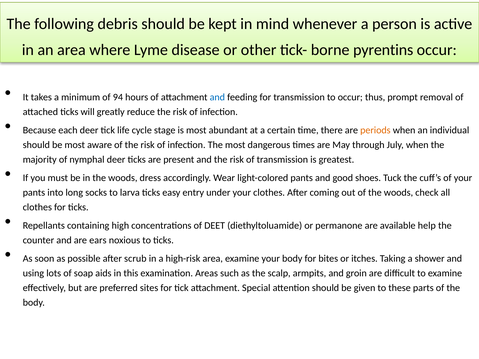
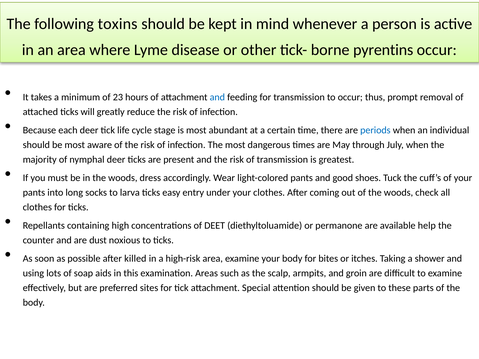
debris: debris -> toxins (118, 24)
94: 94 -> 23 (118, 97)
periods colour: orange -> blue (375, 130)
ears: ears -> dust (98, 240)
scrub: scrub -> killed (135, 259)
